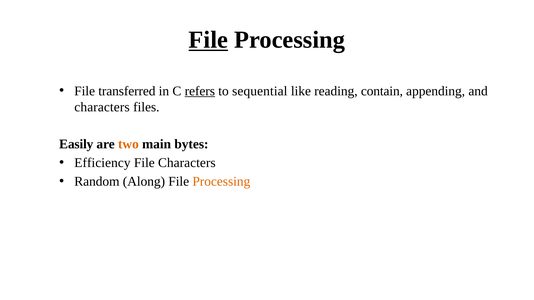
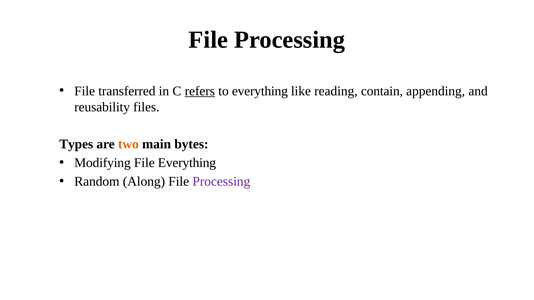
File underline: present -> none (208, 40)
to sequential: sequential -> everything (260, 91)
characters: characters -> reusability (102, 107)
Easily: Easily -> Types (76, 144)
Efficiency: Efficiency -> Modifying (102, 163)
File Characters: Characters -> Everything (187, 163)
Processing colour: orange -> purple (221, 182)
